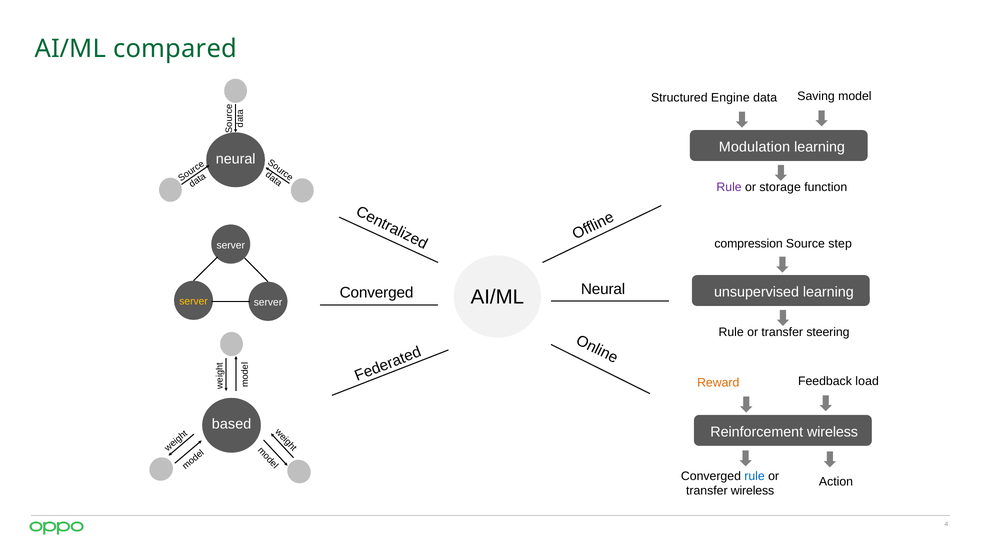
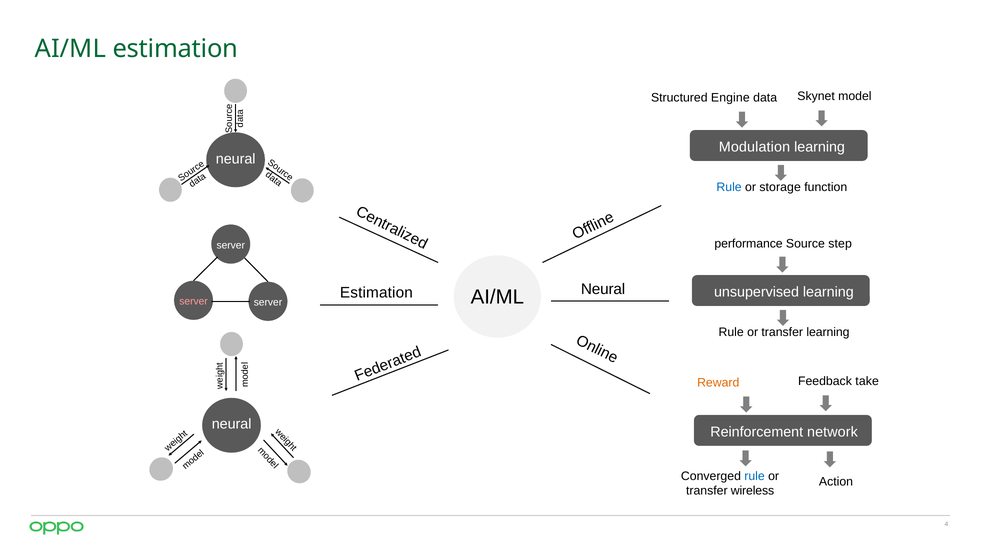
AI/ML compared: compared -> estimation (175, 49)
Saving: Saving -> Skynet (816, 96)
Rule colour: purple -> blue (729, 187)
compression: compression -> performance (749, 243)
Converged: Converged -> Estimation (376, 293)
server colour: yellow -> pink (194, 301)
transfer steering: steering -> learning (828, 332)
load: load -> take (867, 381)
based: based -> neural (232, 424)
Reinforcement wireless: wireless -> network (832, 432)
